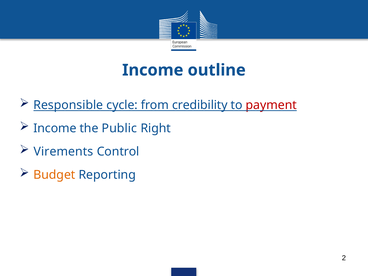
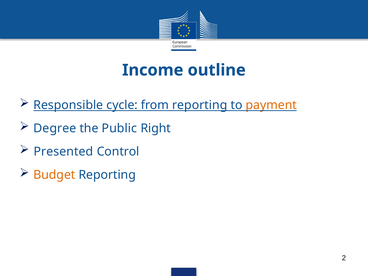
from credibility: credibility -> reporting (200, 105)
payment colour: red -> orange (271, 105)
Income: Income -> Degree (55, 128)
Virements: Virements -> Presented (63, 152)
